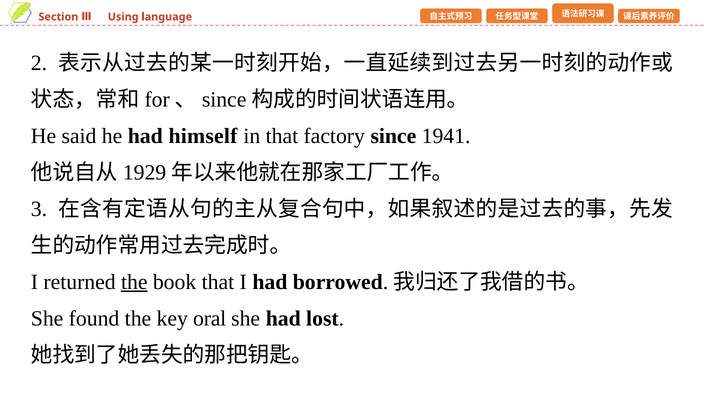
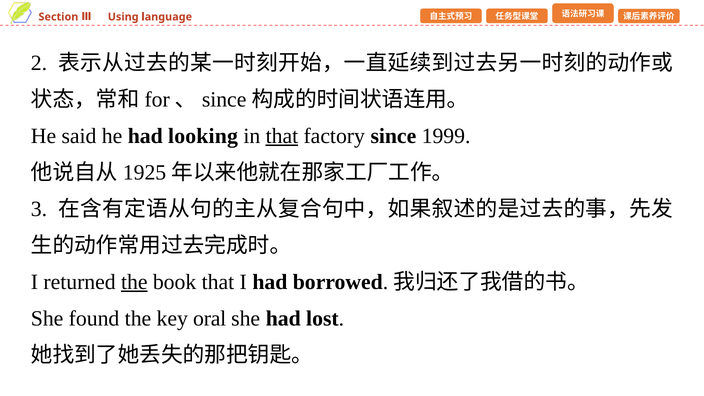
himself: himself -> looking (203, 136)
that underline: none -> present (282, 136)
1941: 1941 -> 1999 (446, 136)
1929: 1929 -> 1925 (145, 172)
